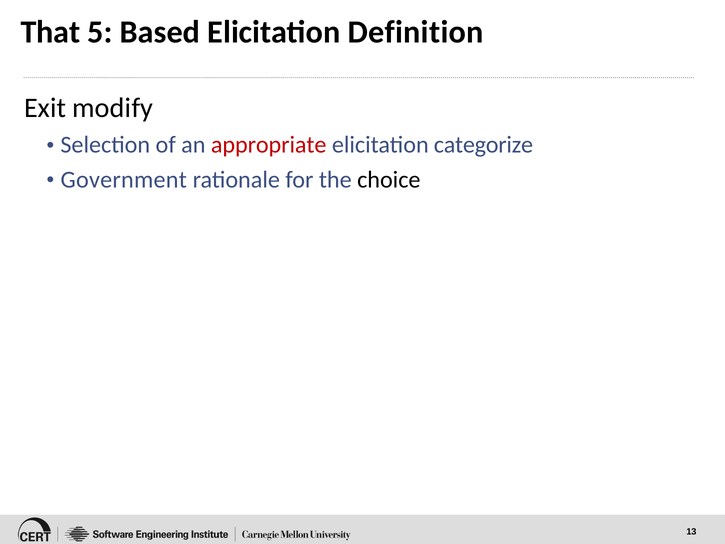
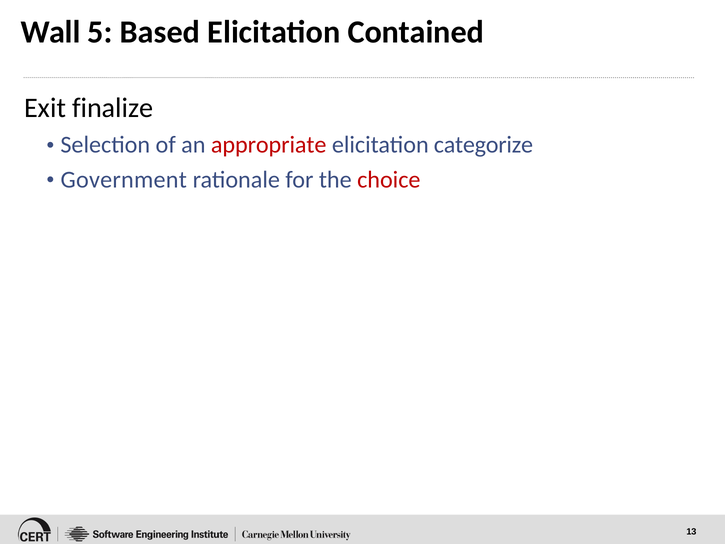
That: That -> Wall (51, 32)
Definition: Definition -> Contained (416, 32)
modify: modify -> finalize (113, 108)
choice colour: black -> red (389, 179)
